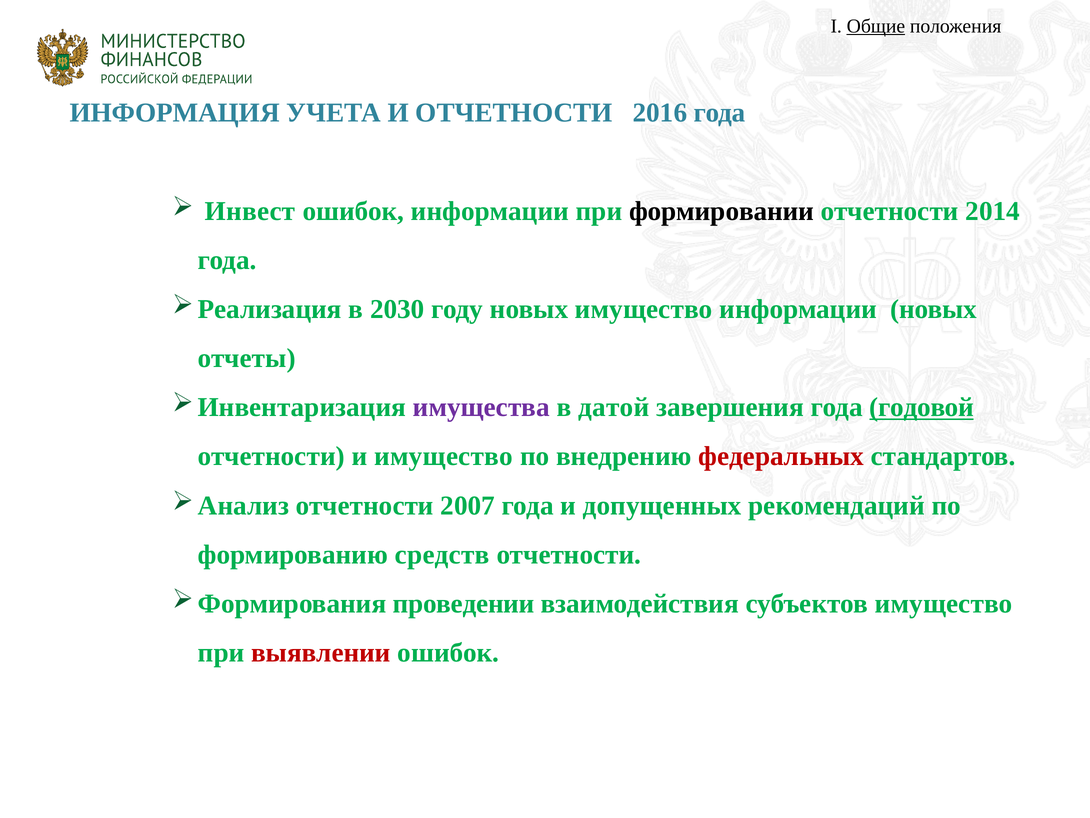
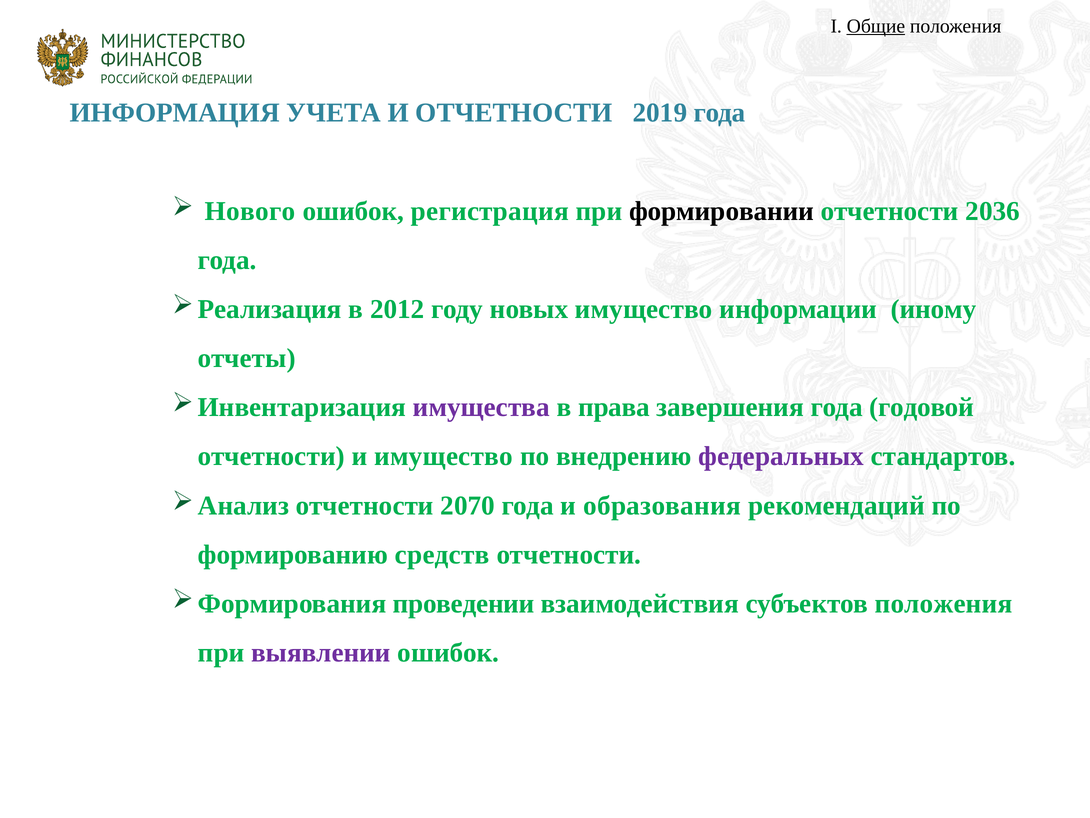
2016: 2016 -> 2019 (660, 113)
Инвест: Инвест -> Нового (250, 211)
ошибок информации: информации -> регистрация (490, 211)
2014: 2014 -> 2036 (993, 211)
2030: 2030 -> 2012 (397, 309)
информации новых: новых -> иному (934, 309)
датой: датой -> права (614, 407)
годовой underline: present -> none (922, 407)
федеральных colour: red -> purple (781, 456)
2007: 2007 -> 2070 (468, 505)
допущенных: допущенных -> образования (662, 505)
субъектов имущество: имущество -> положения (944, 603)
выявлении colour: red -> purple (321, 652)
